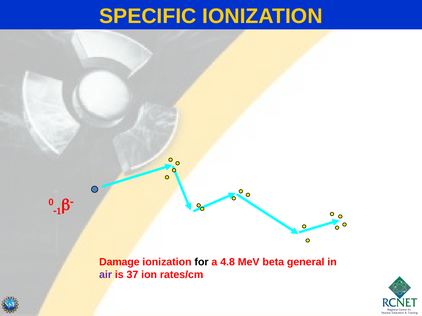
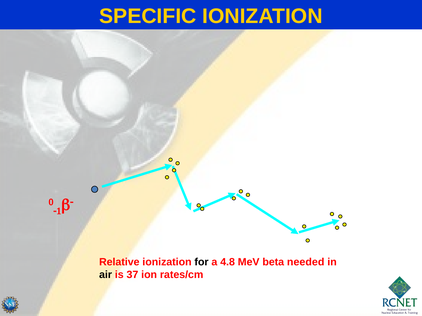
Damage: Damage -> Relative (119, 262)
general: general -> needed (306, 262)
air colour: purple -> black (106, 275)
